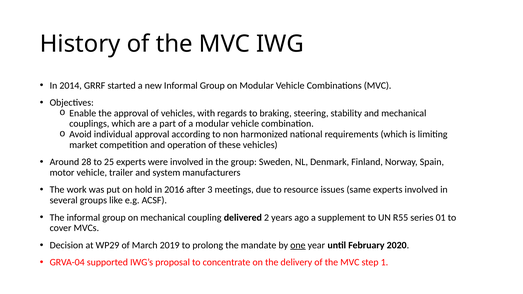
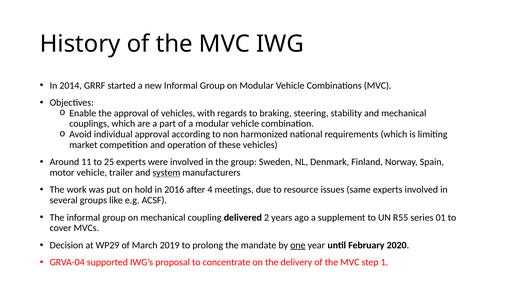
28: 28 -> 11 (86, 162)
system underline: none -> present (166, 173)
3: 3 -> 4 (210, 190)
